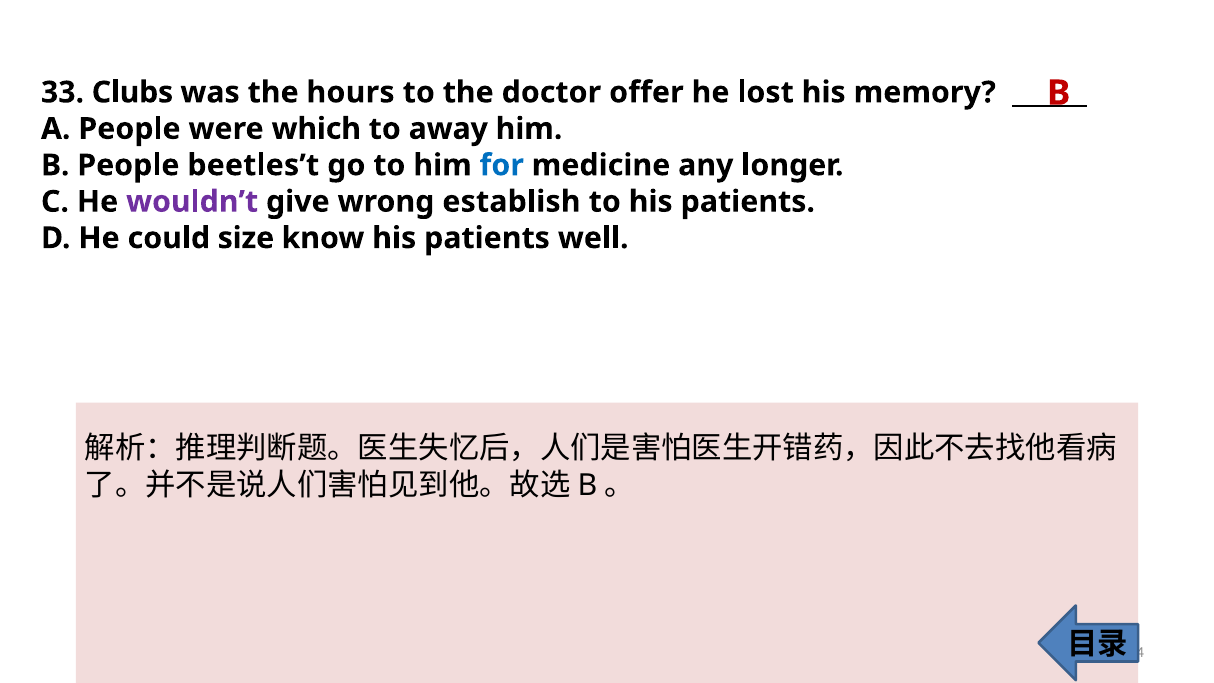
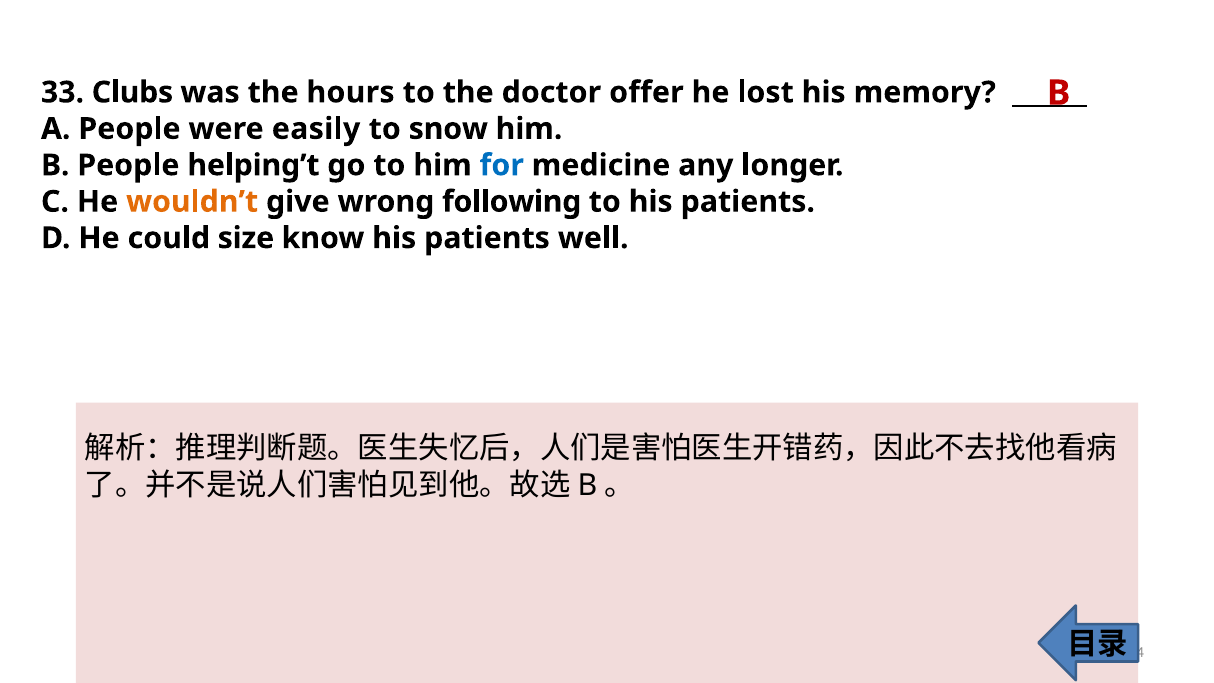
which: which -> easily (316, 129)
away: away -> snow (448, 129)
beetles’t: beetles’t -> helping’t (253, 165)
wouldn’t colour: purple -> orange (192, 202)
establish: establish -> following (512, 202)
